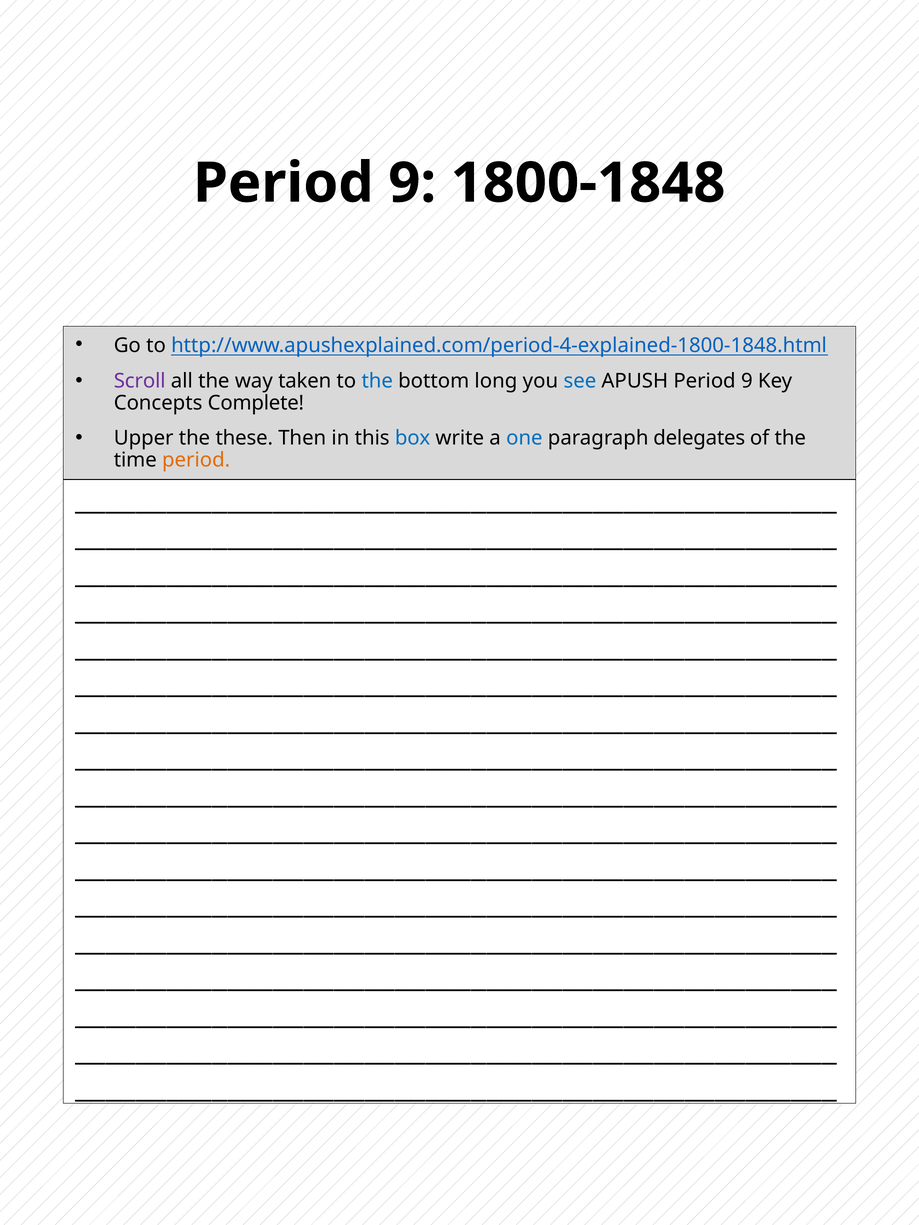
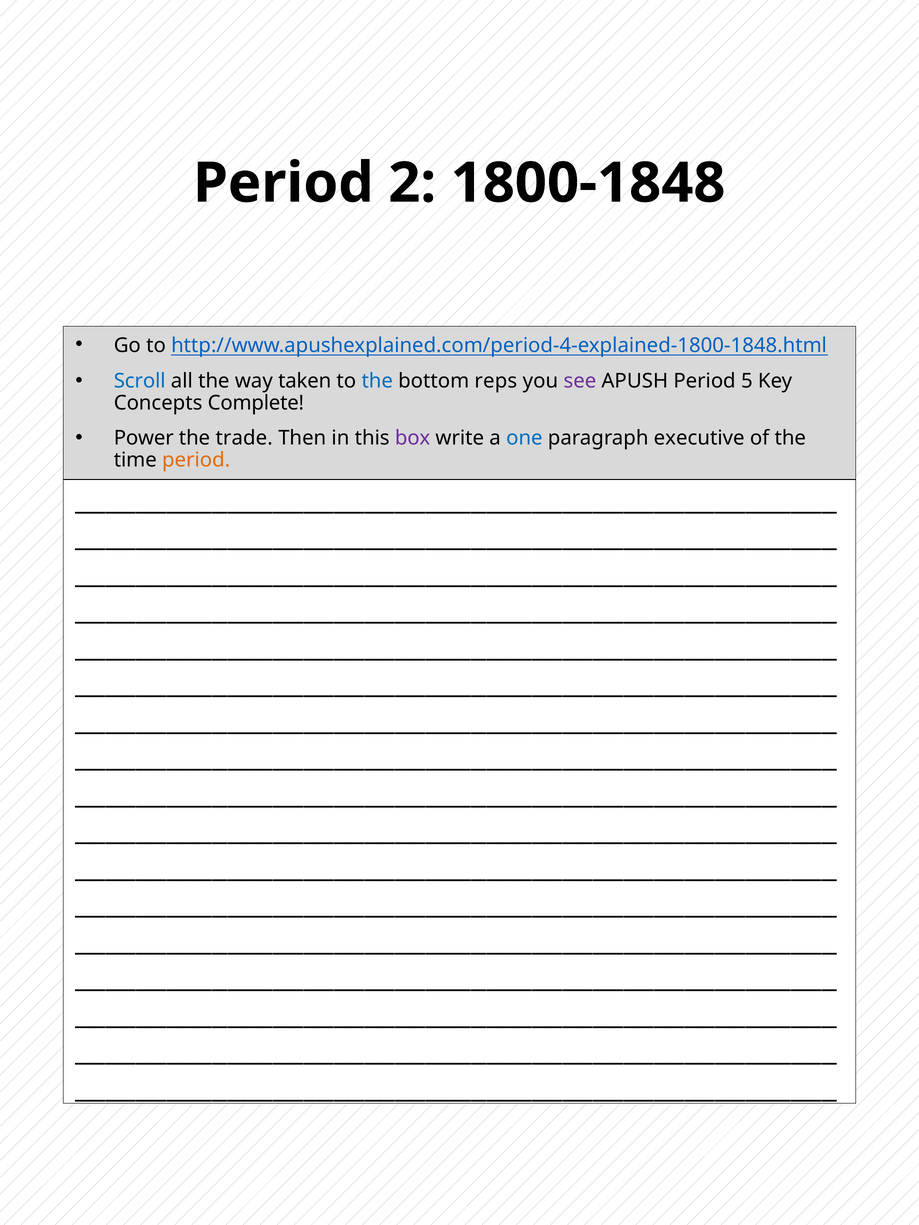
9: 9 -> 2 (412, 183)
Scroll colour: purple -> blue (140, 381)
long: long -> reps (496, 381)
see colour: blue -> purple (580, 381)
APUSH Period 9: 9 -> 5 (747, 381)
Upper: Upper -> Power (144, 438)
these: these -> trade (244, 438)
box colour: blue -> purple (413, 438)
delegates: delegates -> executive (699, 438)
